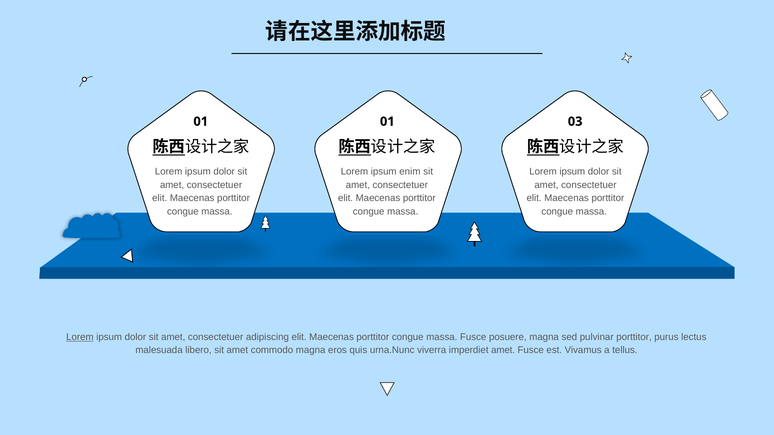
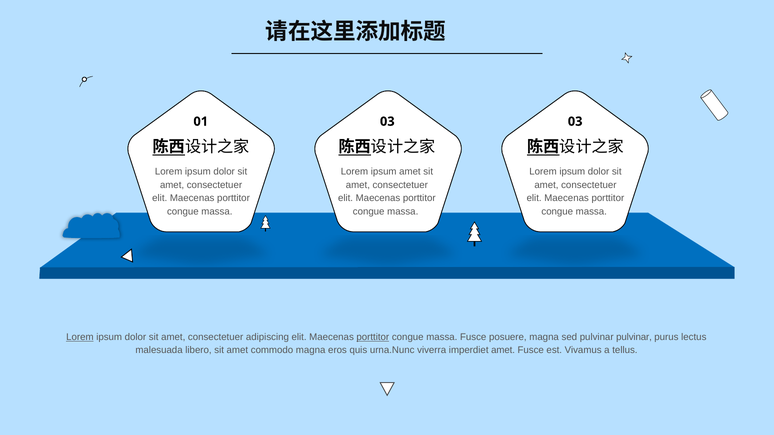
01 01: 01 -> 03 (387, 122)
ipsum enim: enim -> amet (410, 172)
porttitor underline: none -> present (373, 337)
pulvinar porttitor: porttitor -> pulvinar (634, 337)
